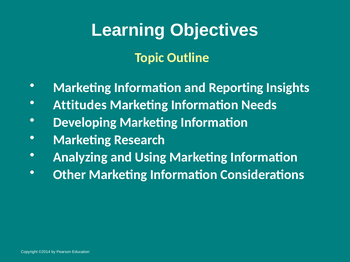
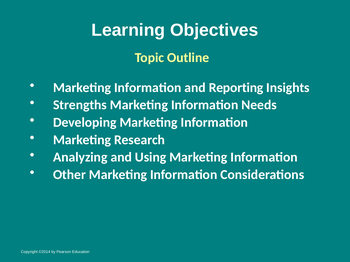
Attitudes: Attitudes -> Strengths (80, 105)
